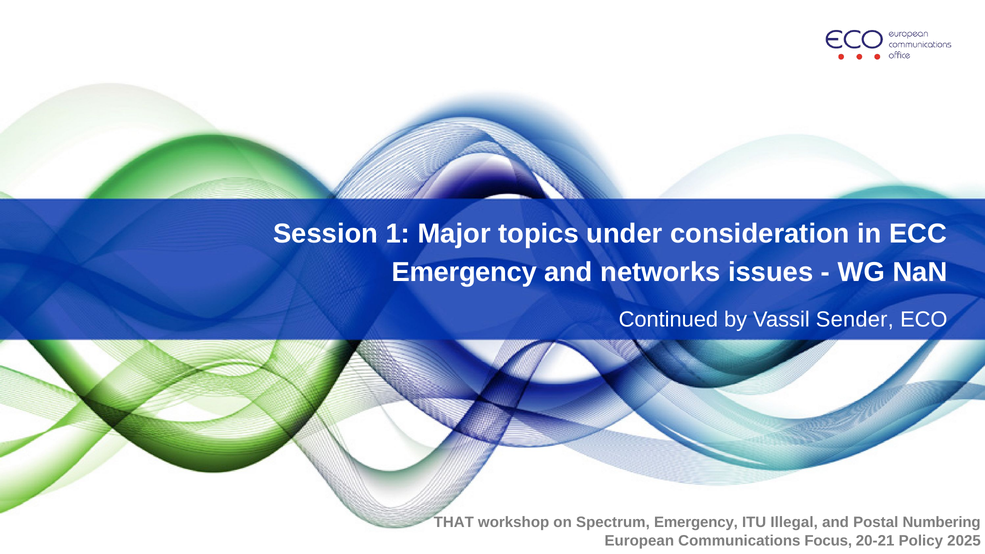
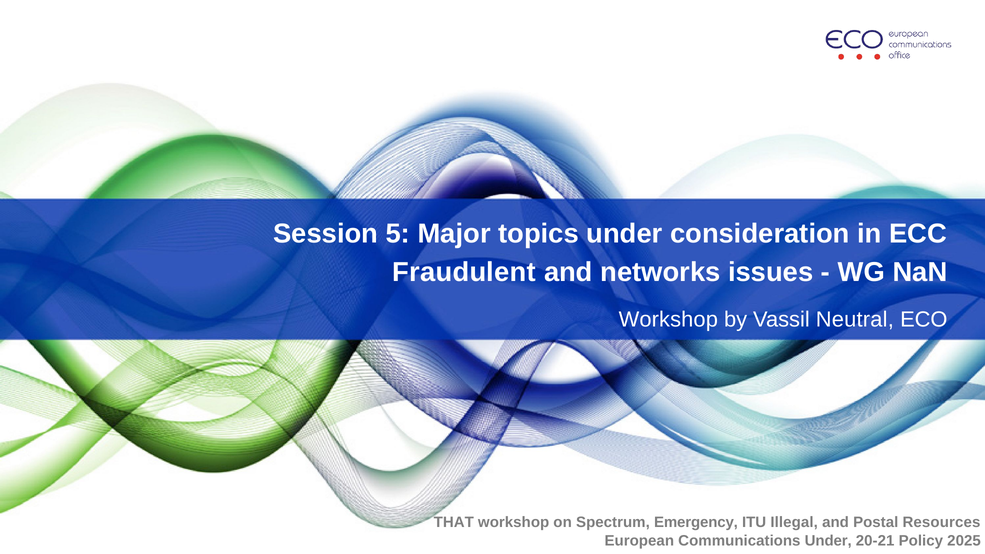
1: 1 -> 5 (398, 234)
Emergency: Emergency -> Fraudulent (464, 273)
Continued: Continued -> Workshop (668, 320)
Sender: Sender -> Neutral (855, 320)
Numbering: Numbering -> Resources (941, 523)
Communications Focus: Focus -> Under (828, 541)
